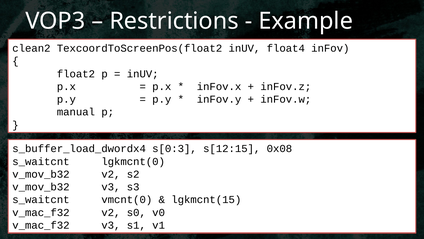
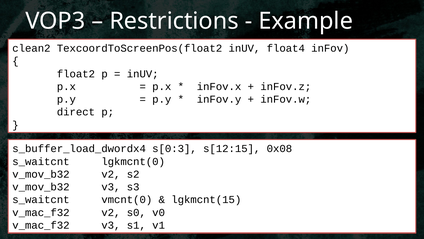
manual: manual -> direct (76, 112)
